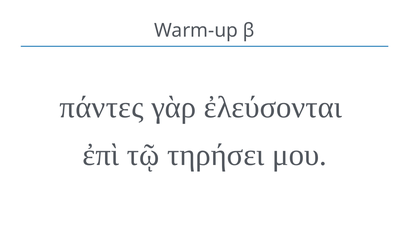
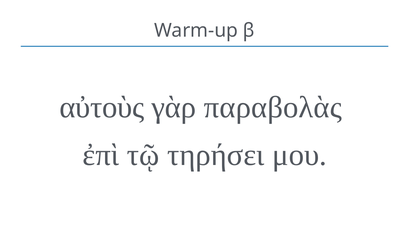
πάντες: πάντες -> αὐτοὺς (102, 107)
ἐλεύσονται: ἐλεύσονται -> παραβολὰς (273, 107)
